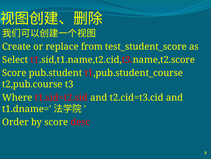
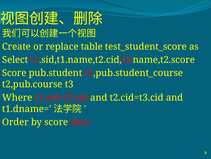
from: from -> table (92, 46)
